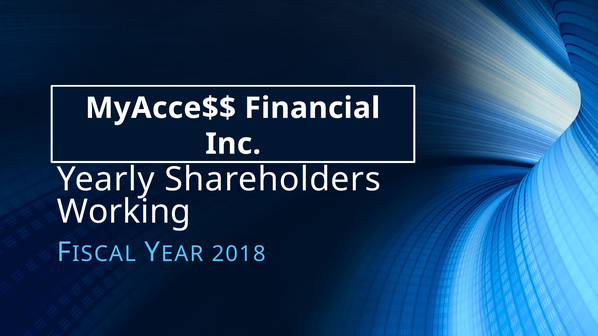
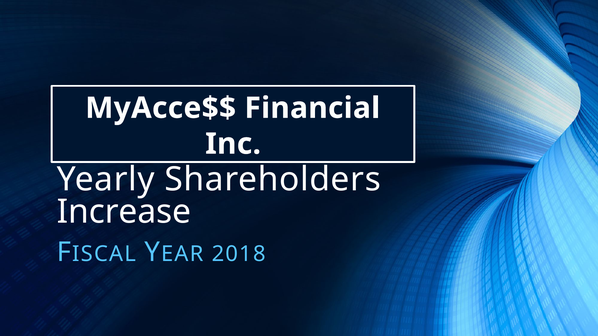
Working: Working -> Increase (124, 212)
